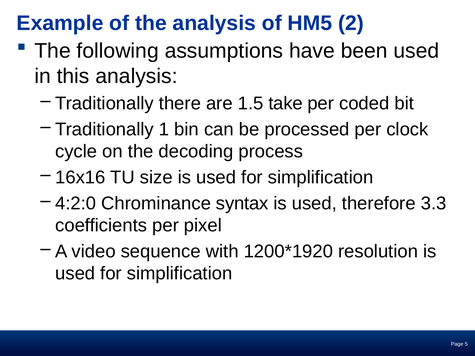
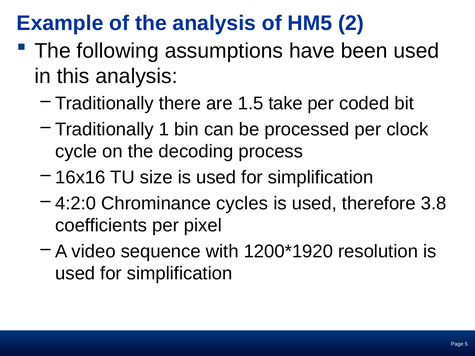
syntax: syntax -> cycles (242, 203)
3.3: 3.3 -> 3.8 (434, 203)
